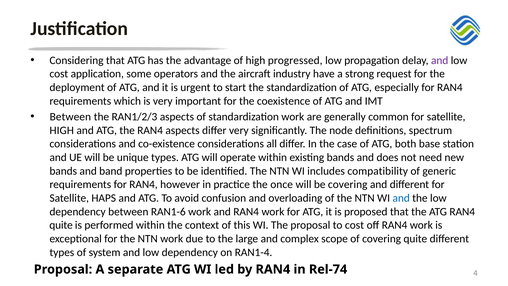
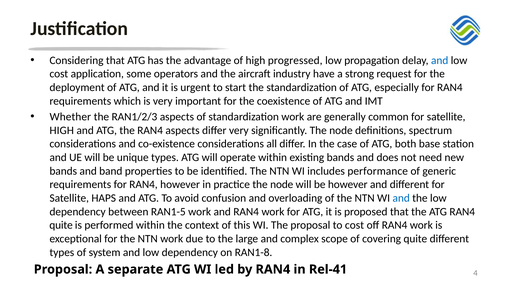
and colour: purple -> blue (440, 60)
Between: Between -> Whether (70, 117)
compatibility: compatibility -> performance (378, 171)
practice the once: once -> node (282, 184)
be covering: covering -> however (348, 184)
RAN1-6: RAN1-6 -> RAN1-5 (168, 211)
RAN1-4: RAN1-4 -> RAN1-8 (254, 252)
Rel-74: Rel-74 -> Rel-41 (328, 269)
